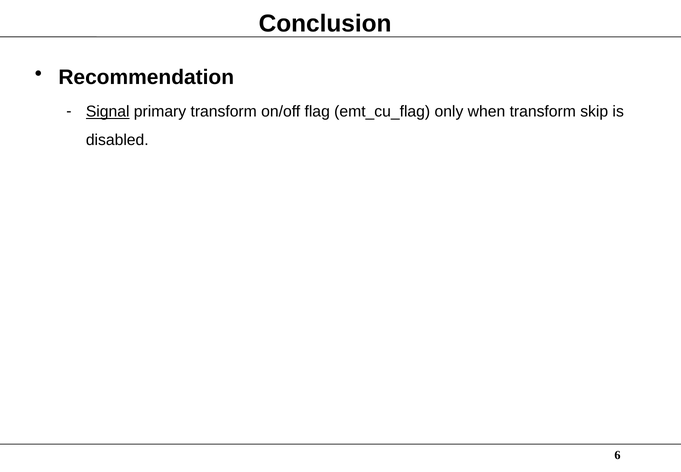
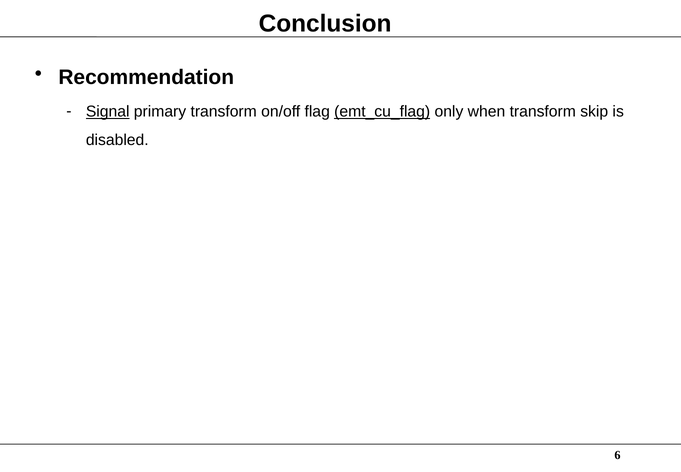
emt_cu_flag underline: none -> present (382, 112)
